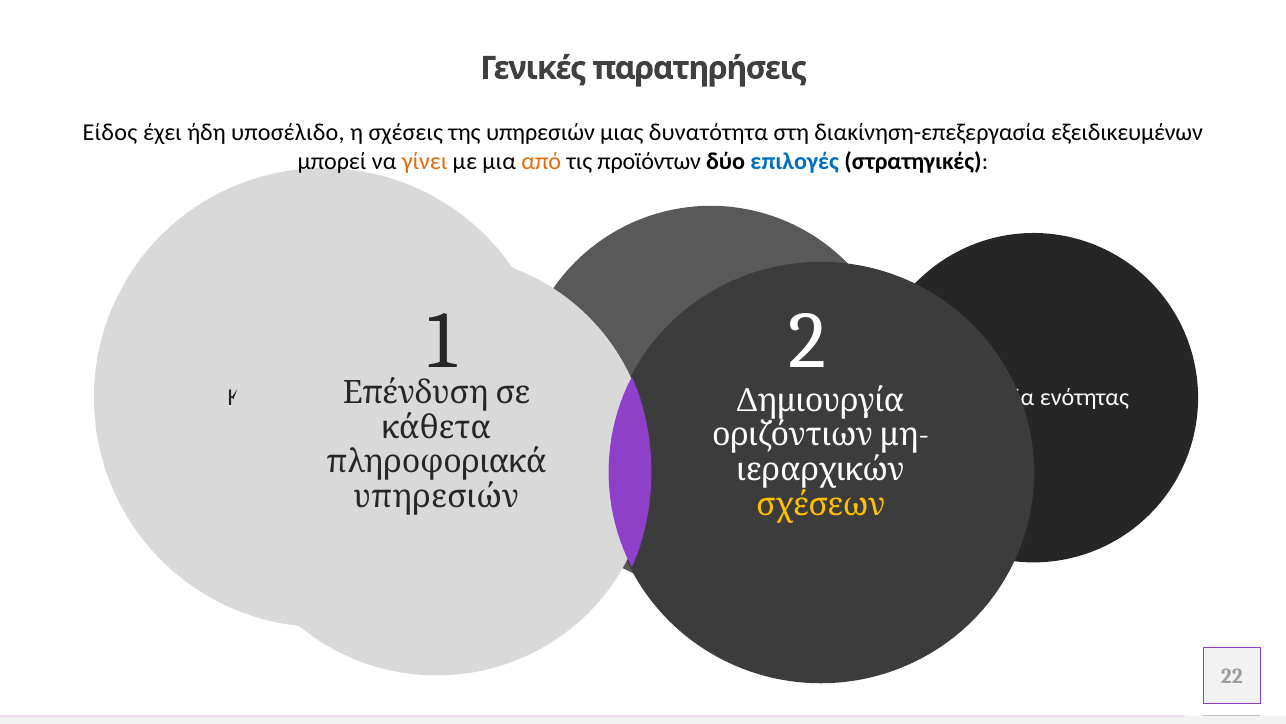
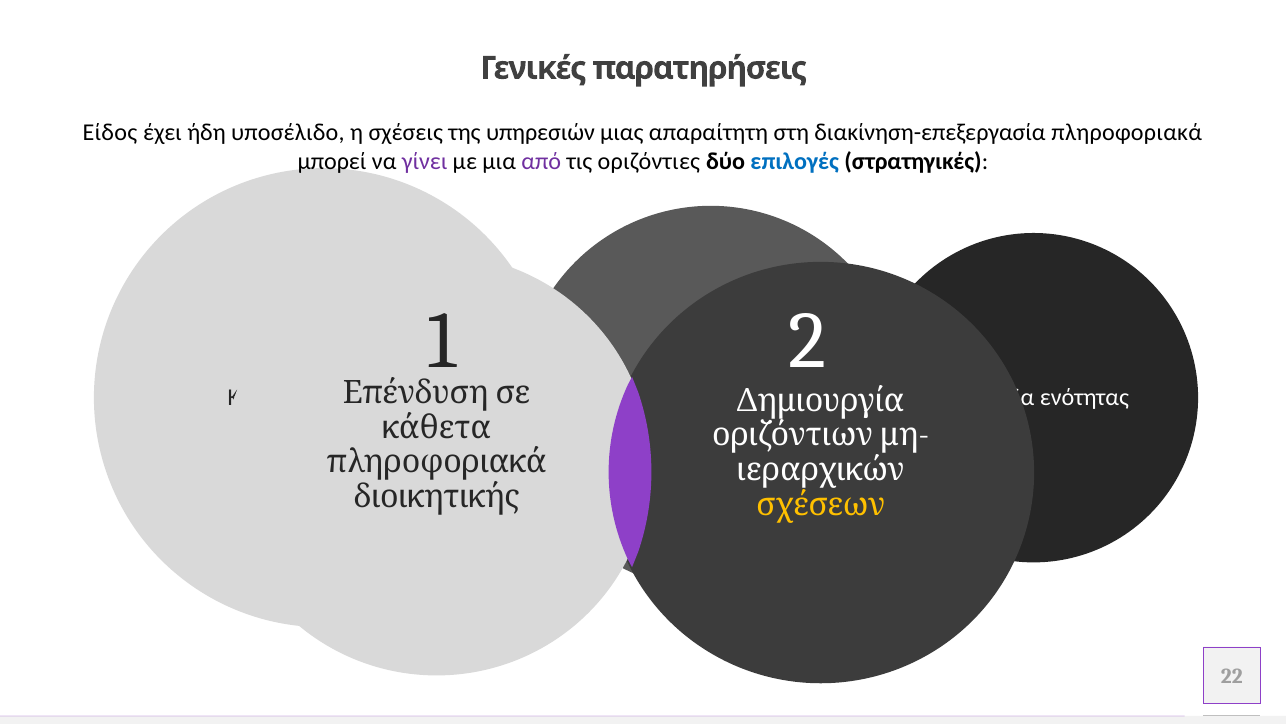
δυνατότητα: δυνατότητα -> απαραίτητη (708, 132)
διακίνηση-επεξεργασία εξειδικευμένων: εξειδικευμένων -> πληροφοριακά (1127, 132)
γίνει colour: orange -> purple (425, 161)
από colour: orange -> purple (541, 161)
προϊόντων: προϊόντων -> οριζόντιες (649, 161)
υπηρεσιών: υπηρεσιών -> διοικητικής (437, 496)
